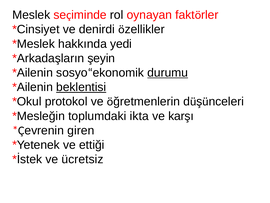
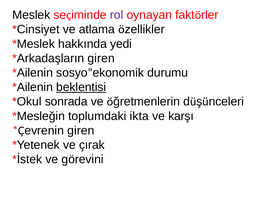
rol colour: black -> purple (117, 15)
denirdi: denirdi -> atlama (97, 29)
şeyin: şeyin -> giren (101, 58)
durumu underline: present -> none (168, 73)
protokol: protokol -> sonrada (66, 101)
ettiği: ettiği -> çırak (92, 145)
ücretsiz: ücretsiz -> görevini (83, 159)
